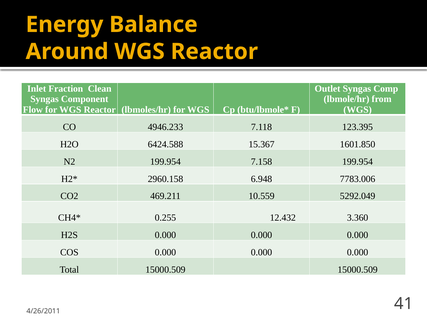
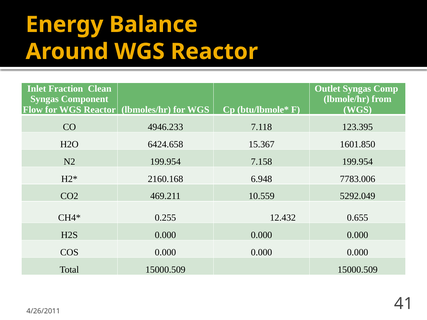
6424.588: 6424.588 -> 6424.658 (165, 144)
2960.158: 2960.158 -> 2160.168 (165, 179)
3.360: 3.360 -> 0.655 (358, 218)
